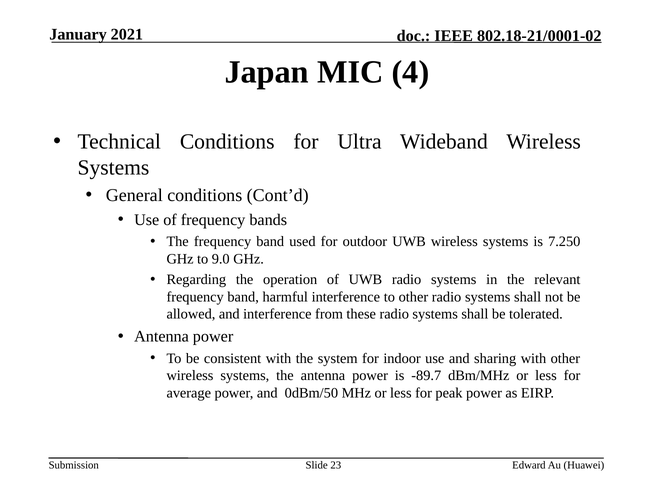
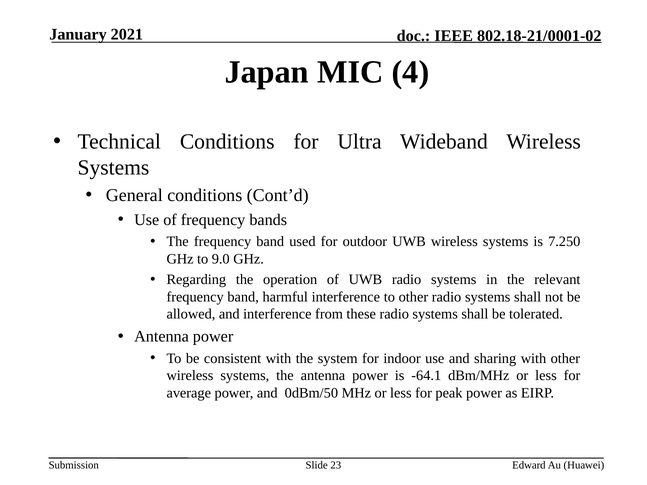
-89.7: -89.7 -> -64.1 (426, 376)
